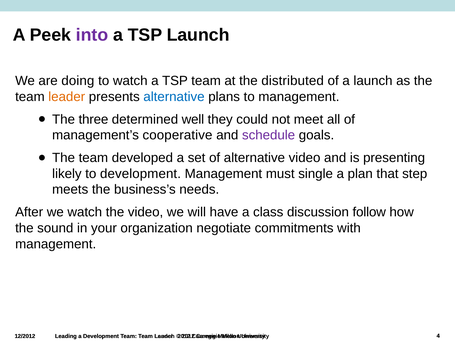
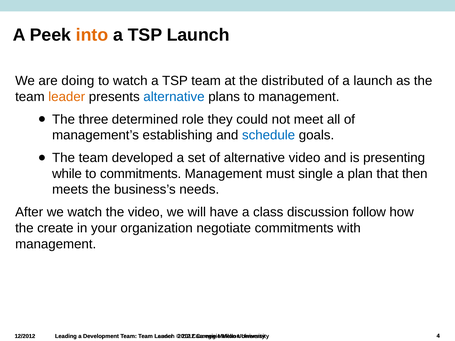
into colour: purple -> orange (92, 35)
well: well -> role (193, 119)
cooperative: cooperative -> establishing (178, 135)
schedule colour: purple -> blue (269, 135)
likely: likely -> while (67, 174)
to development: development -> commitments (141, 174)
step: step -> then (415, 174)
sound: sound -> create (55, 228)
